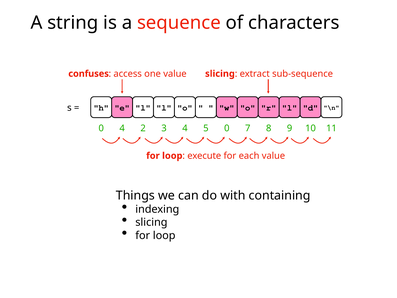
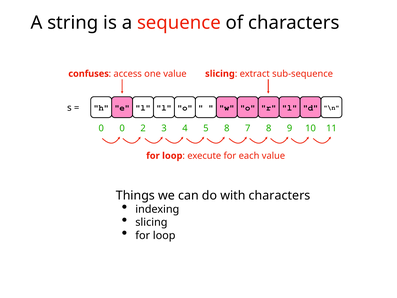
0 4: 4 -> 0 (122, 128)
5 0: 0 -> 8 (227, 128)
with containing: containing -> characters (280, 195)
